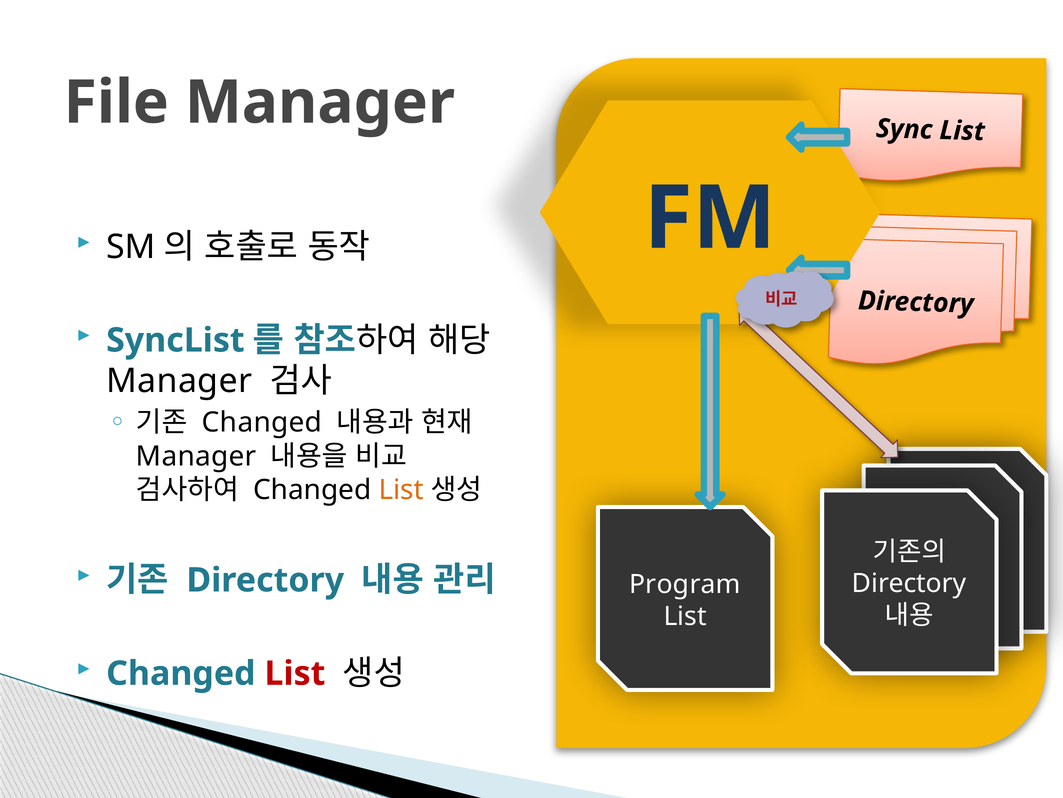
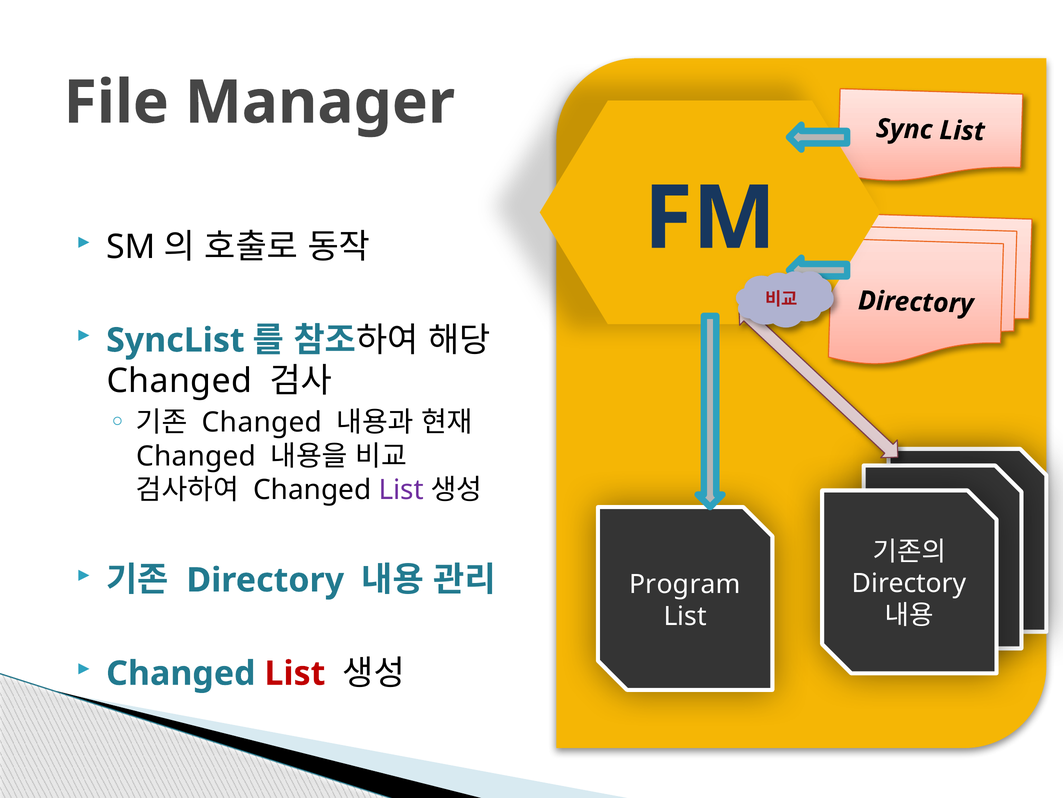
Manager: Manager -> Changed (179, 381)
Manager: Manager -> Changed (196, 456)
List colour: orange -> purple (401, 490)
